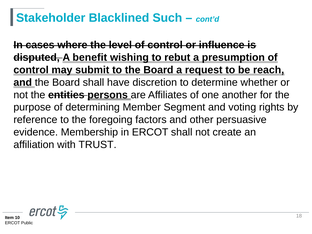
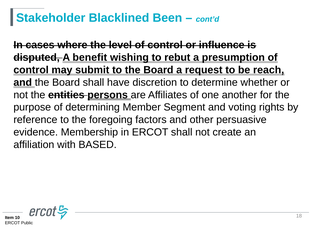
Such: Such -> Been (167, 18)
TRUST: TRUST -> BASED (98, 145)
